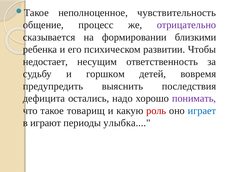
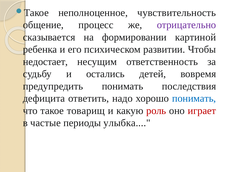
близкими: близкими -> картиной (195, 37)
горшком: горшком -> остались (105, 74)
предупредить выяснить: выяснить -> понимать (123, 86)
остались: остались -> ответить (89, 99)
понимать colour: purple -> blue (194, 99)
играет colour: blue -> red (202, 111)
играют: играют -> частые (46, 123)
